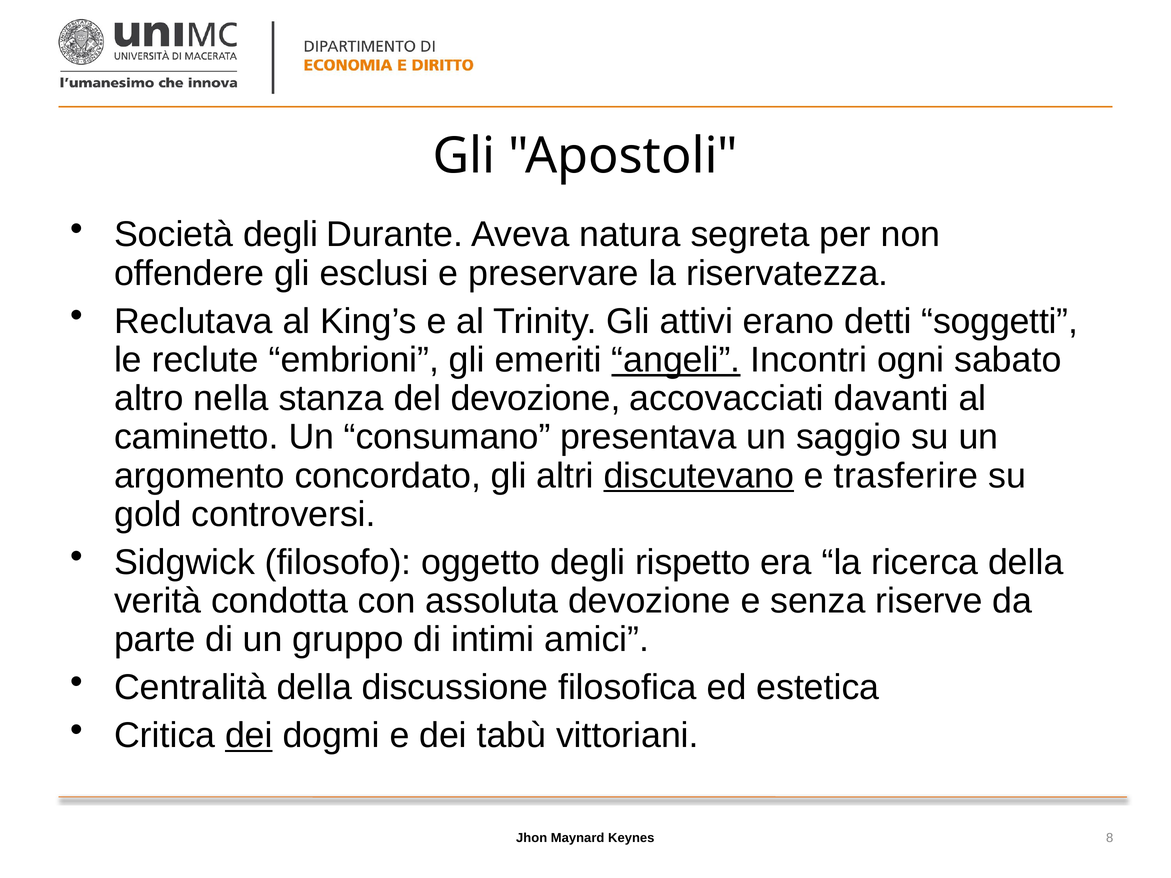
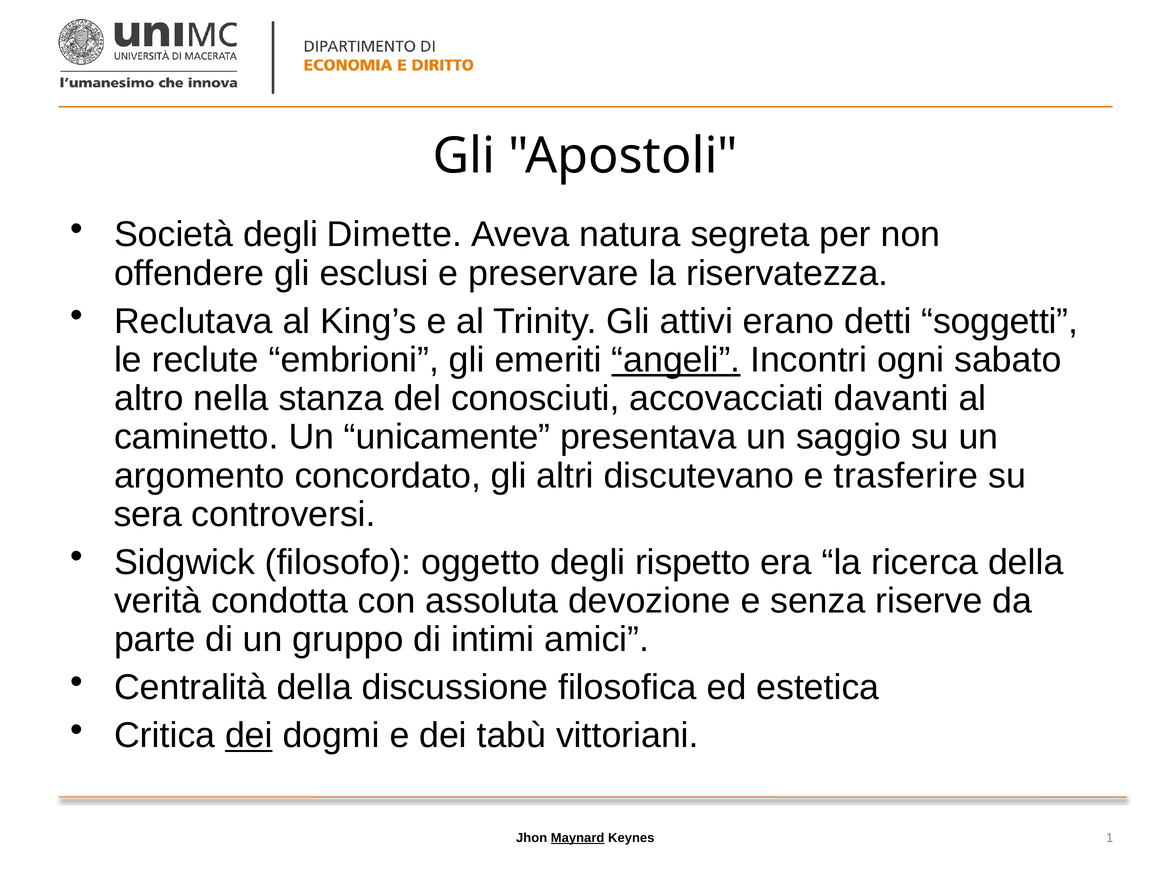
Durante: Durante -> Dimette (394, 235)
del devozione: devozione -> conosciuti (535, 399)
consumano: consumano -> unicamente (447, 437)
discutevano underline: present -> none (699, 476)
gold: gold -> sera (148, 515)
Maynard underline: none -> present (578, 838)
8: 8 -> 1 (1110, 838)
